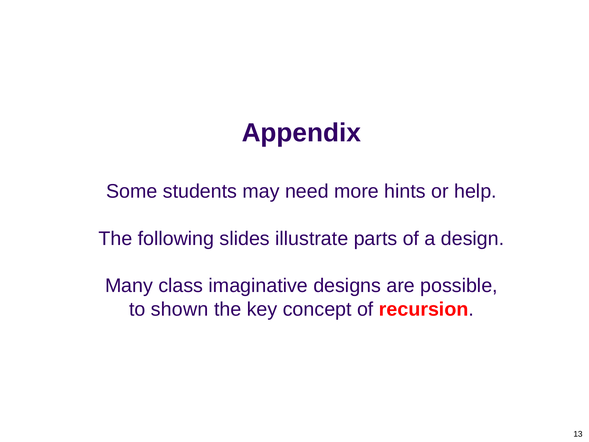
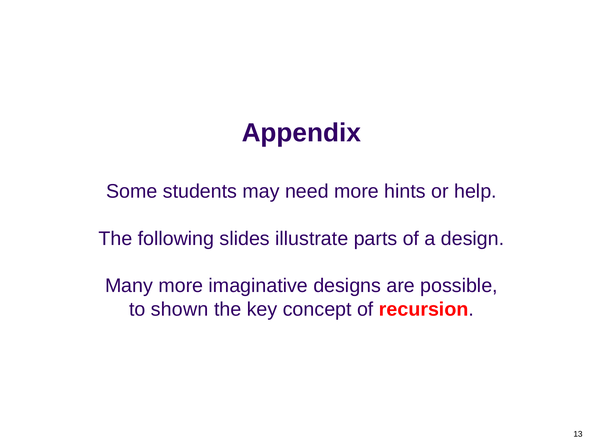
Many class: class -> more (181, 286)
